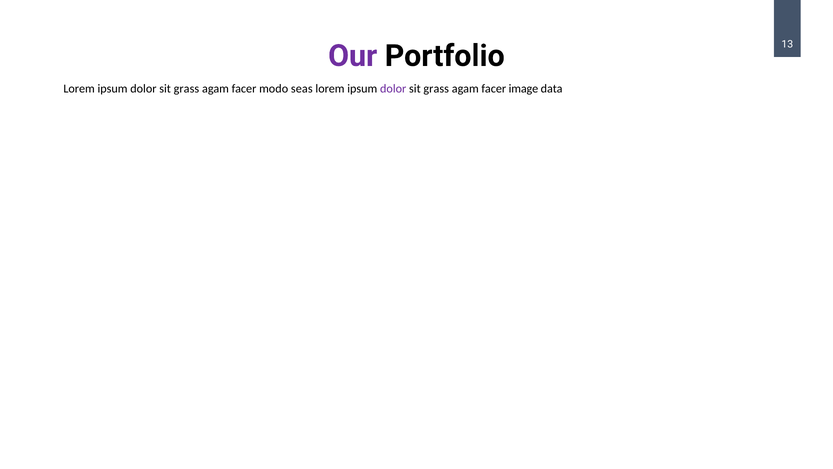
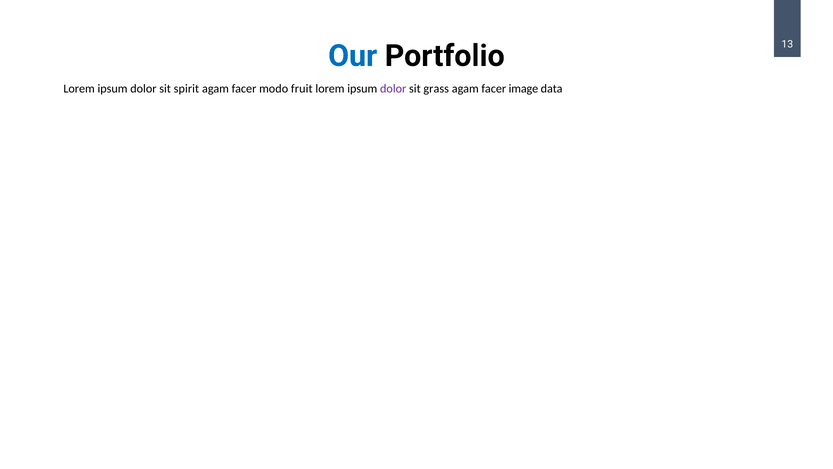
Our colour: purple -> blue (353, 56)
grass: grass -> spirit (186, 89)
seas: seas -> fruit (302, 89)
